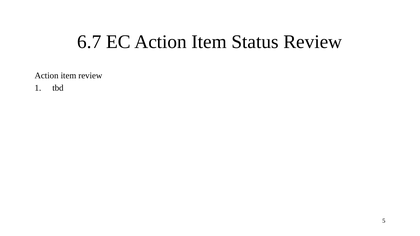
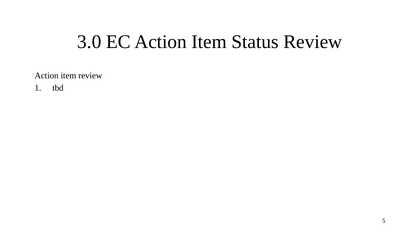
6.7: 6.7 -> 3.0 (89, 42)
